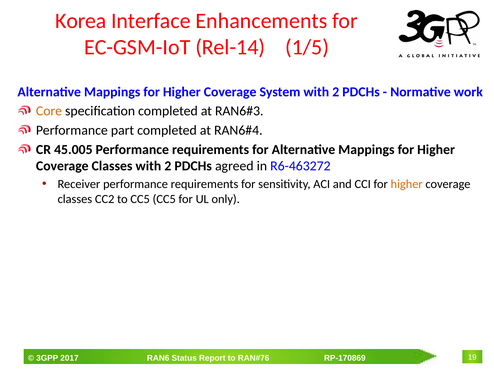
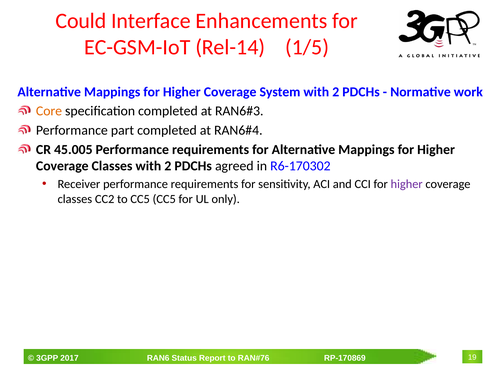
Korea: Korea -> Could (81, 21)
R6-463272: R6-463272 -> R6-170302 (300, 166)
higher colour: orange -> purple (407, 184)
